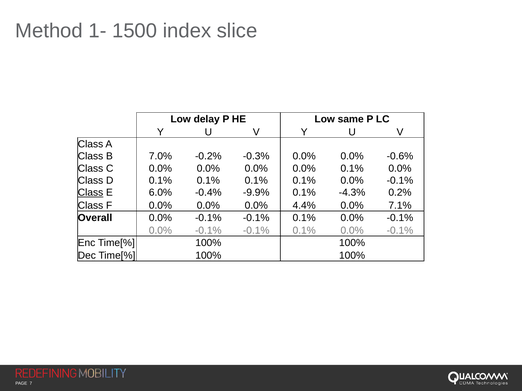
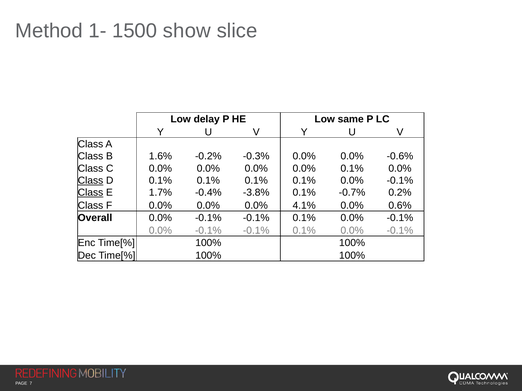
index: index -> show (187, 31)
7.0%: 7.0% -> 1.6% (160, 156)
Class underline: none -> present (91, 181)
6.0%: 6.0% -> 1.7% (160, 193)
-9.9%: -9.9% -> -3.8% (256, 193)
-4.3%: -4.3% -> -0.7% (352, 193)
4.4%: 4.4% -> 4.1% (304, 206)
7.1%: 7.1% -> 0.6% (400, 206)
